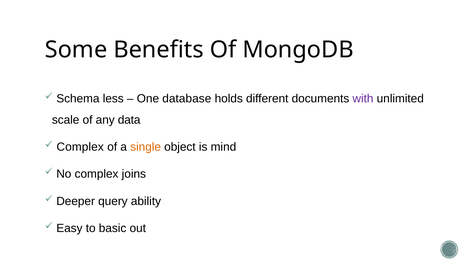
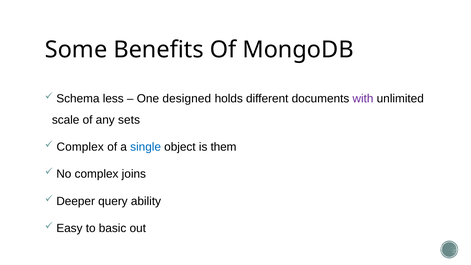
database: database -> designed (187, 99)
data: data -> sets (129, 120)
single colour: orange -> blue (146, 147)
mind: mind -> them (224, 147)
